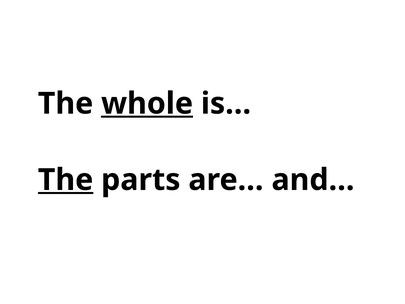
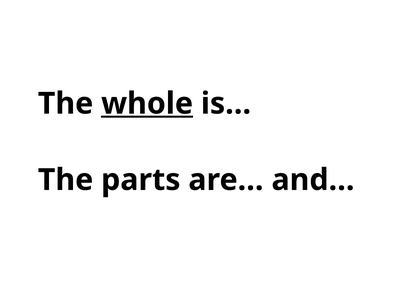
The underline: present -> none (66, 180)
